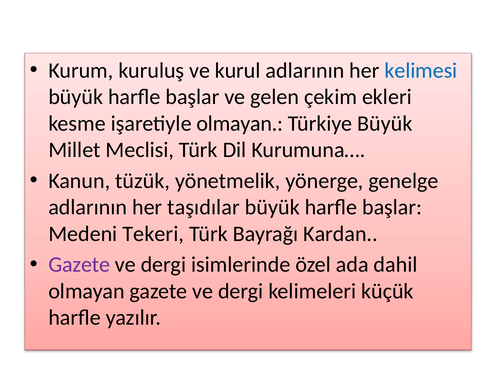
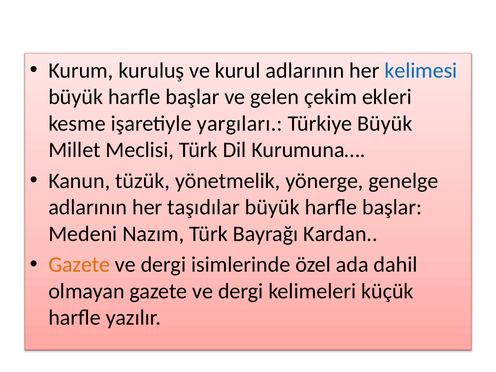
işaretiyle olmayan: olmayan -> yargıları (240, 123)
Tekeri: Tekeri -> Nazım (153, 234)
Gazete colour: purple -> orange (79, 265)
